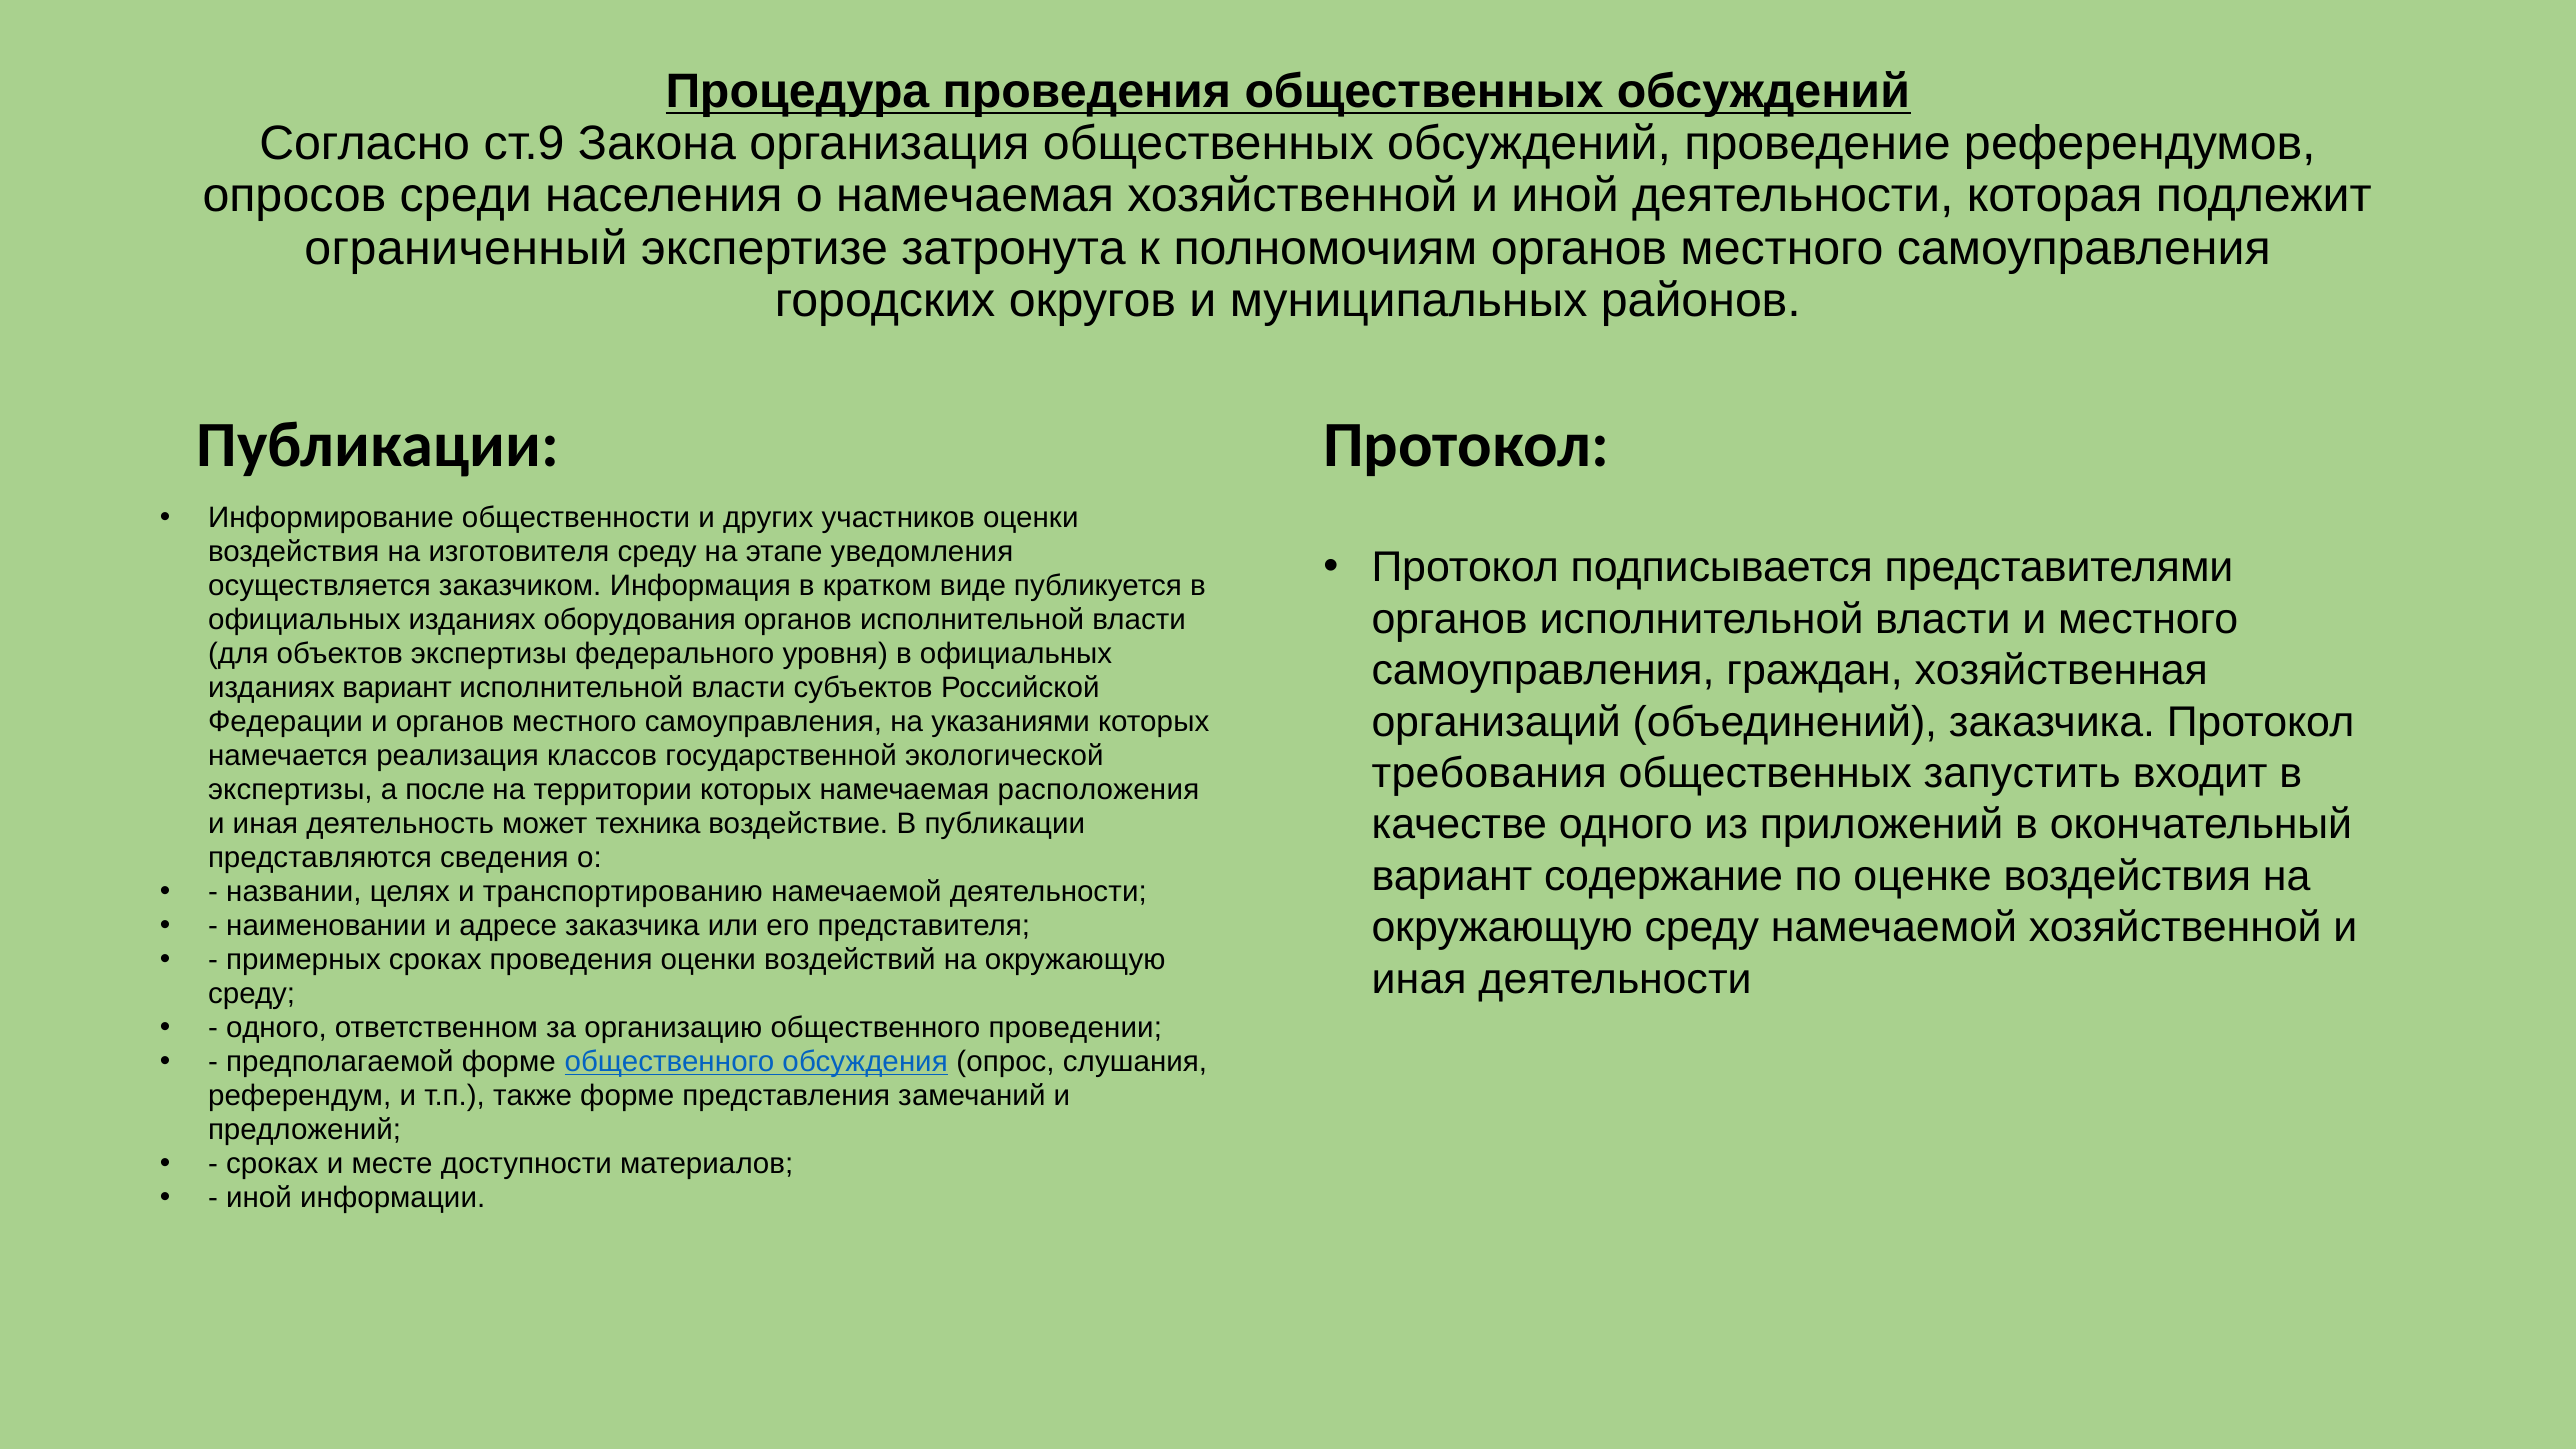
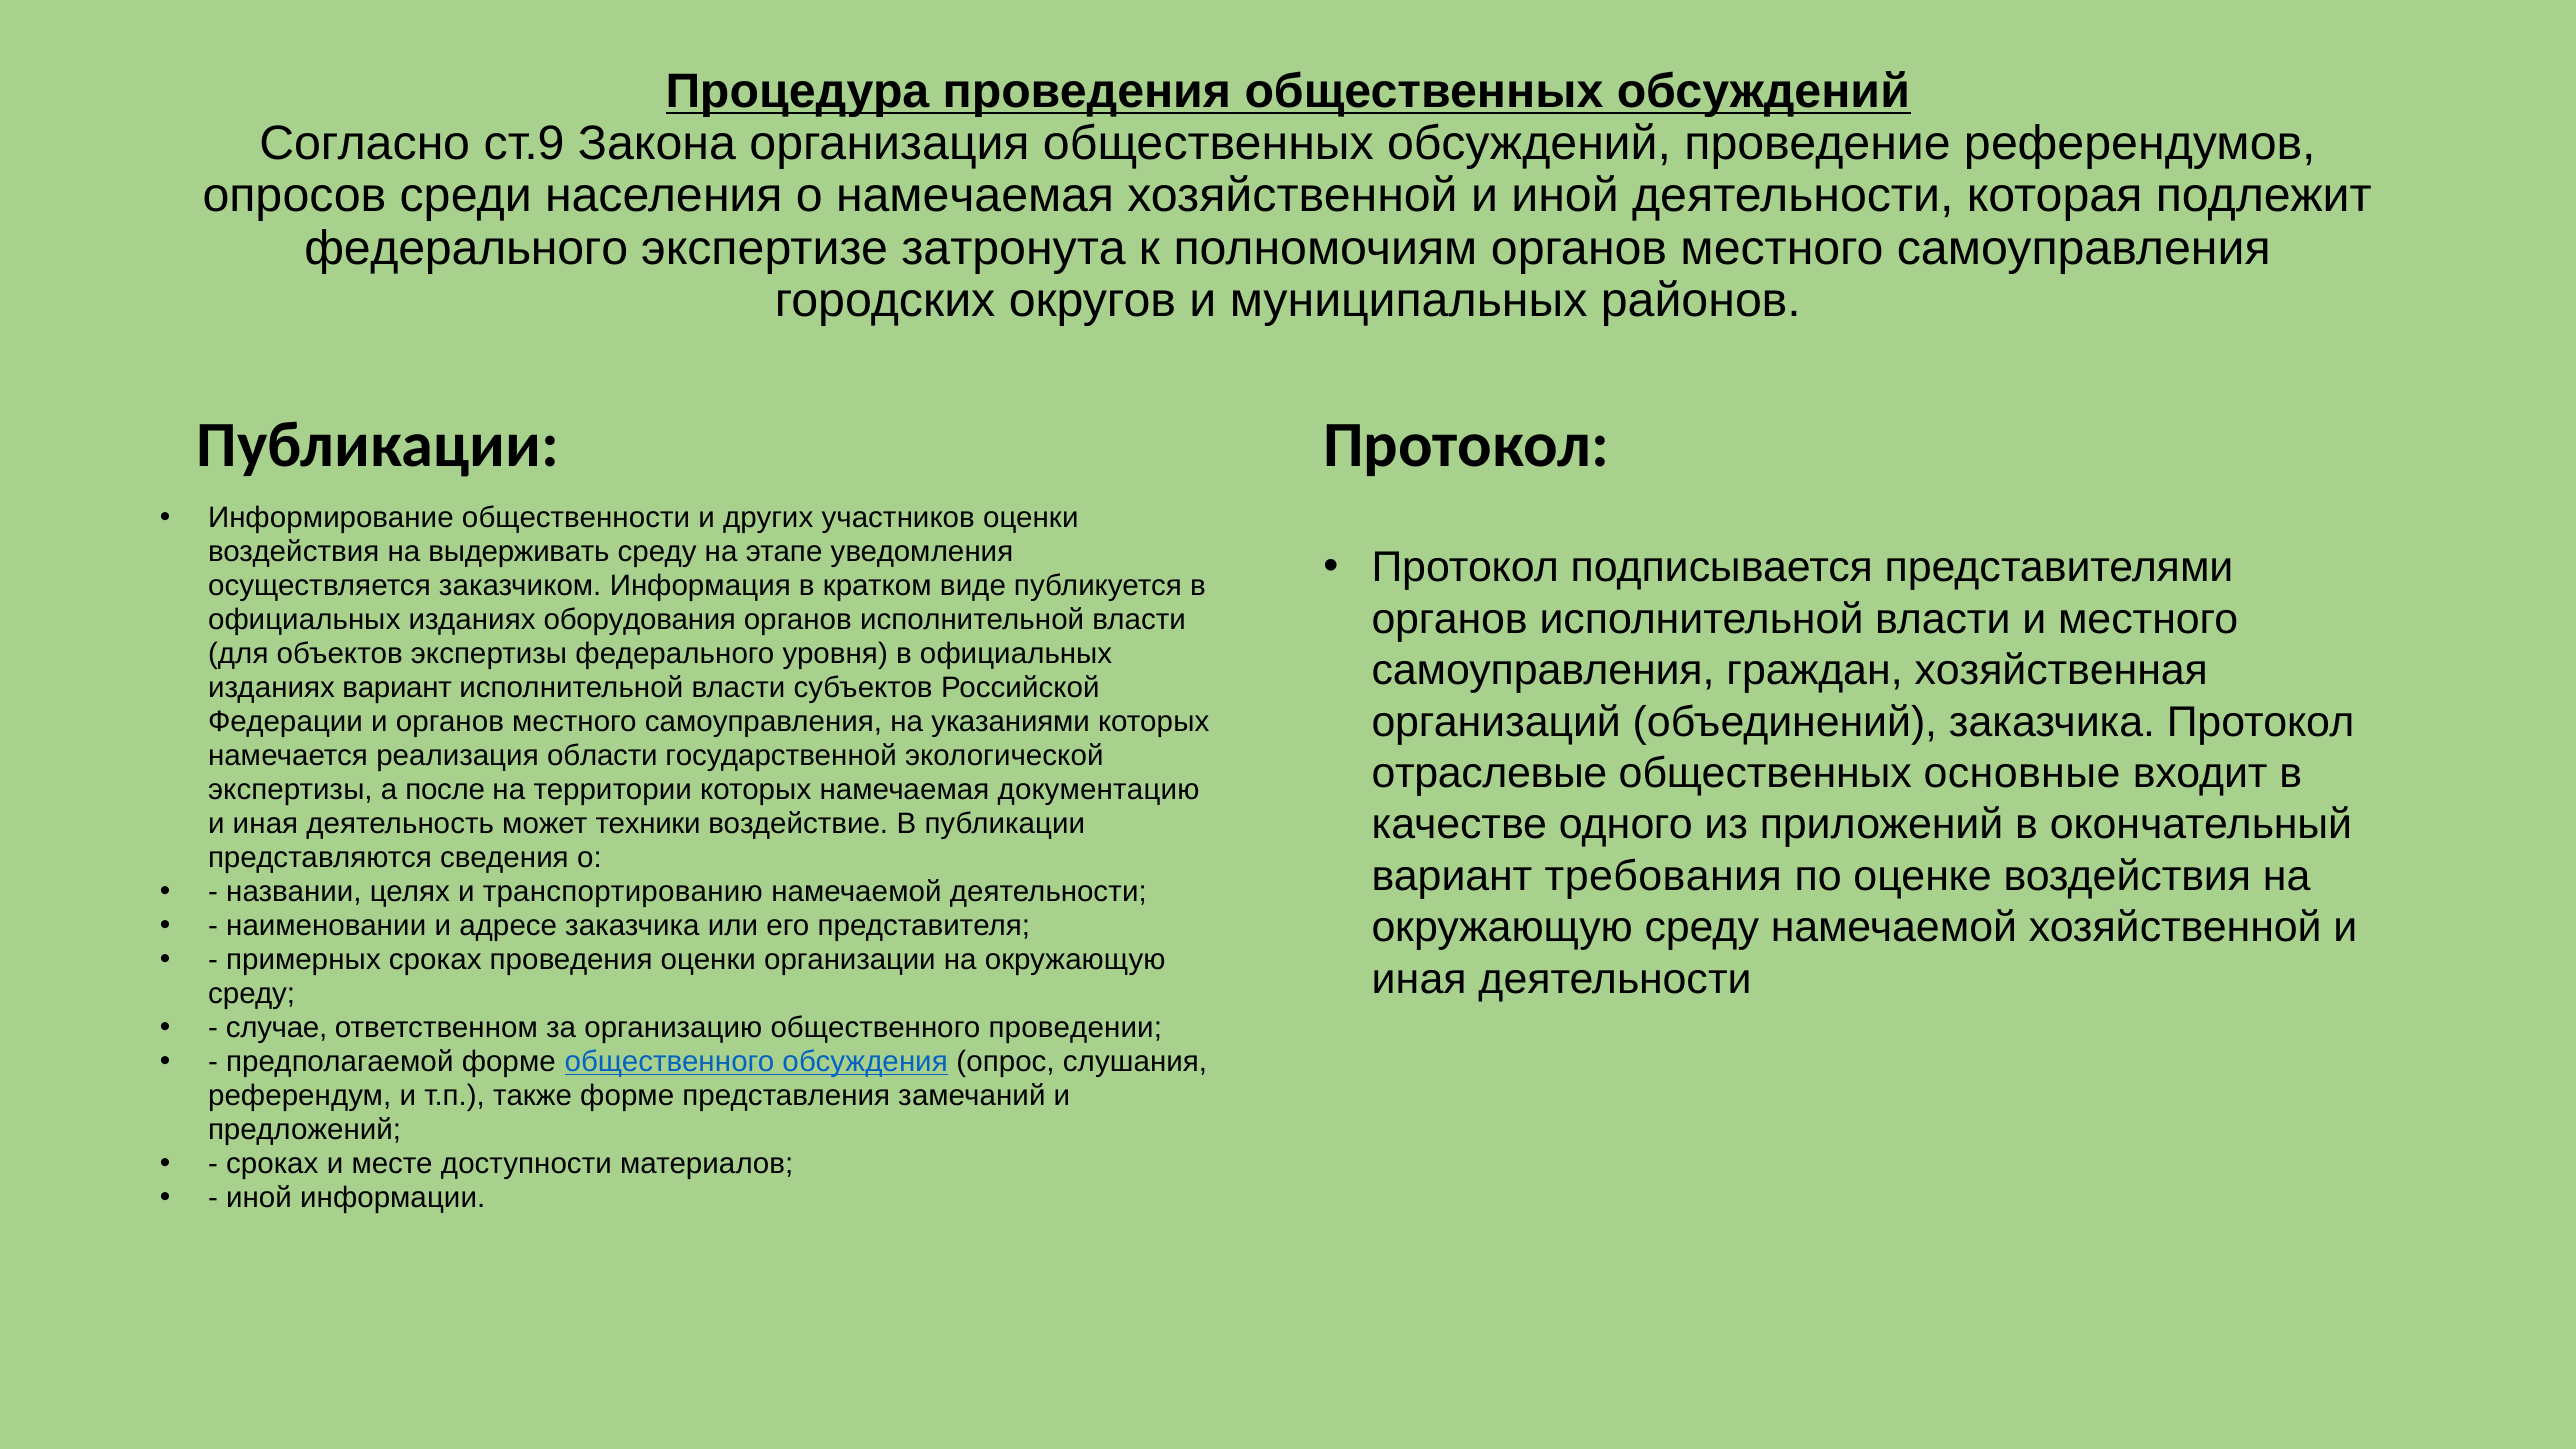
ограниченный: ограниченный -> федерального (466, 248)
изготовителя: изготовителя -> выдерживать (519, 552)
классов: классов -> области (602, 756)
требования: требования -> отраслевые (1489, 773)
запустить: запустить -> основные (2022, 773)
расположения: расположения -> документацию (1099, 790)
техника: техника -> техники (648, 824)
содержание: содержание -> требования (1663, 876)
воздействий: воздействий -> организации (850, 960)
одного: одного -> случае (277, 1028)
